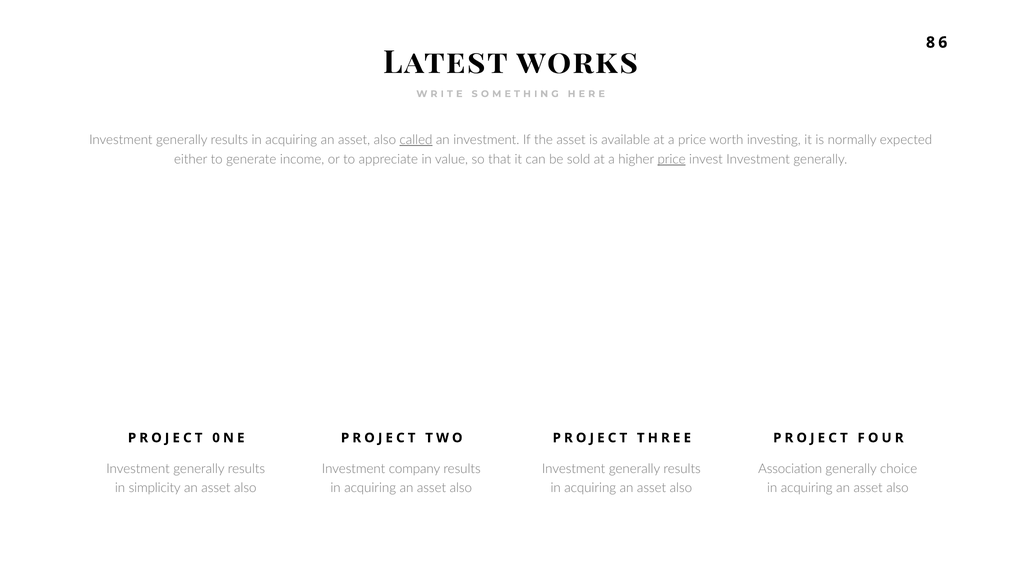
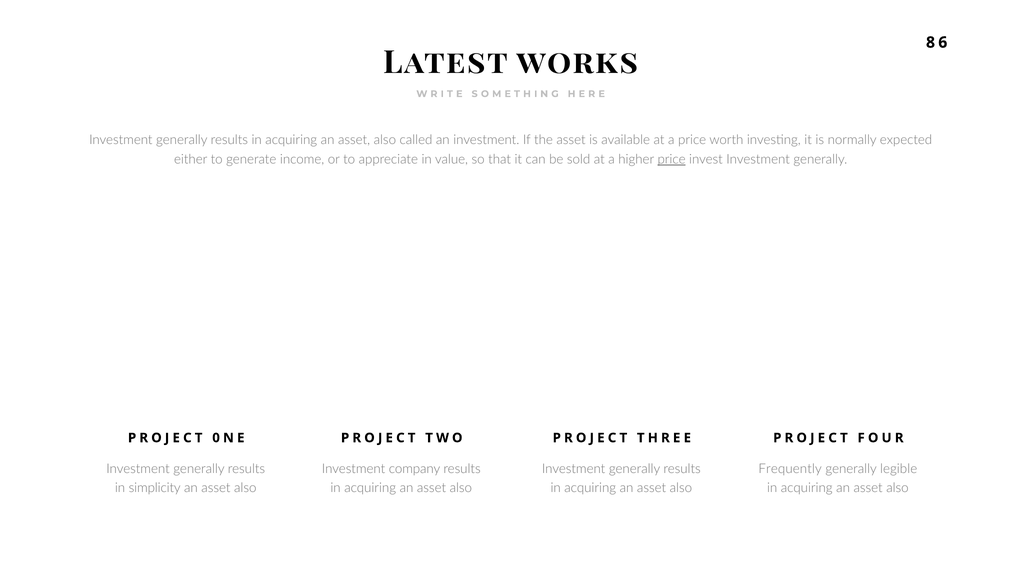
called underline: present -> none (416, 140)
Association: Association -> Frequently (790, 469)
choice: choice -> legible (899, 469)
